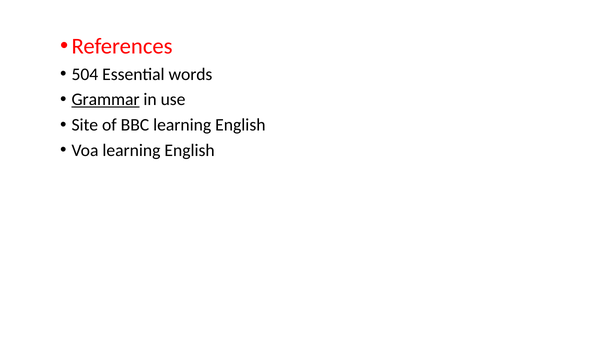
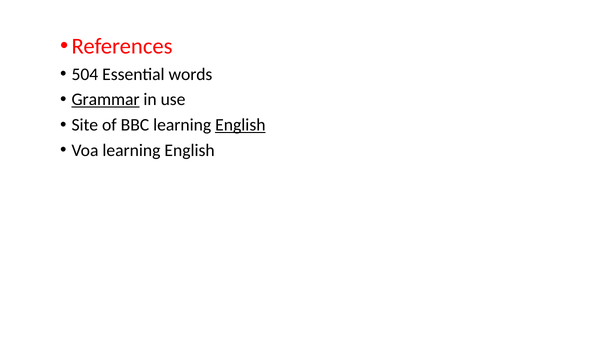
English underline: none -> present (240, 125)
